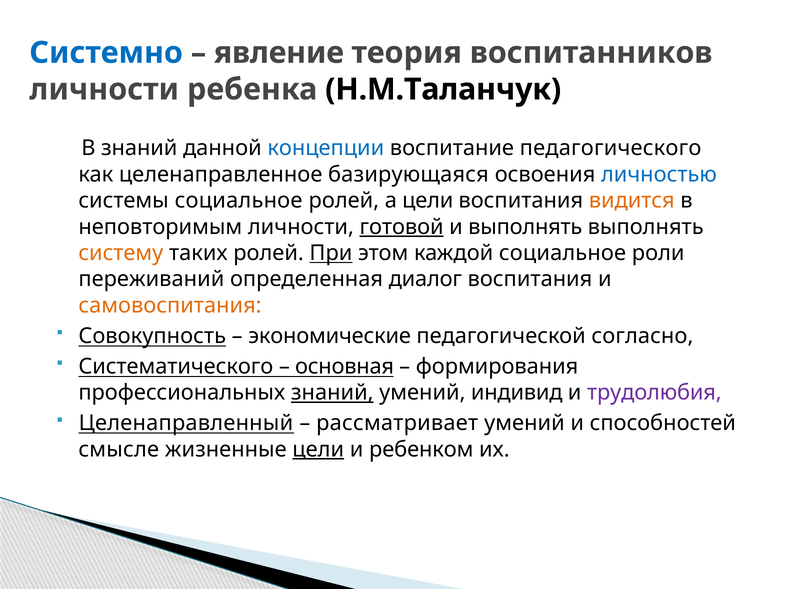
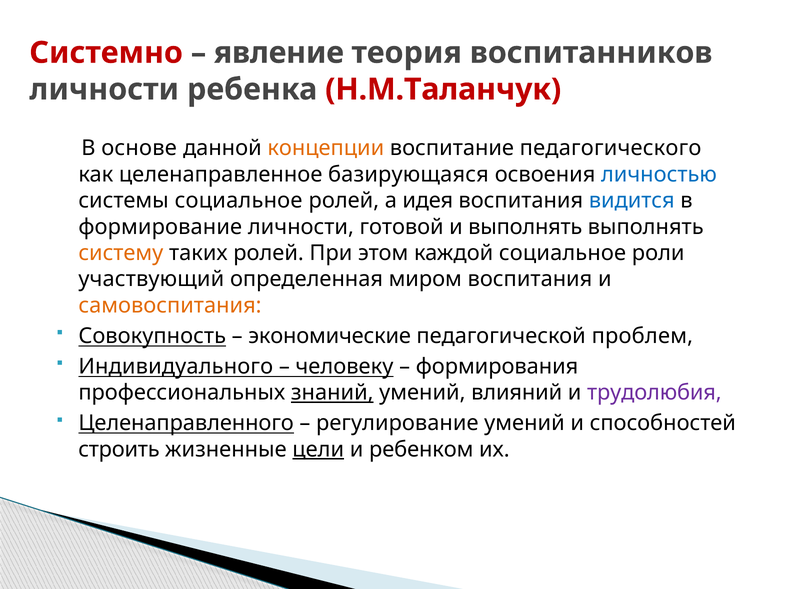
Системно colour: blue -> red (106, 53)
Н.М.Таланчук colour: black -> red (443, 89)
В знаний: знаний -> основе (139, 148)
концепции colour: blue -> orange (326, 148)
а цели: цели -> идея (428, 201)
видится colour: orange -> blue (632, 201)
неповторимым: неповторимым -> формирование (160, 227)
готовой underline: present -> none (402, 227)
При underline: present -> none (331, 253)
переживаний: переживаний -> участвующий (151, 279)
диалог: диалог -> миром (425, 279)
согласно: согласно -> проблем (642, 336)
Систематического: Систематического -> Индивидуального (176, 366)
основная: основная -> человеку (344, 366)
индивид: индивид -> влияний (517, 393)
Целенаправленный: Целенаправленный -> Целенаправленного (186, 423)
рассматривает: рассматривает -> регулирование (397, 423)
смысле: смысле -> строить (119, 449)
